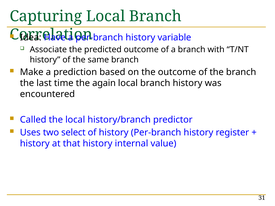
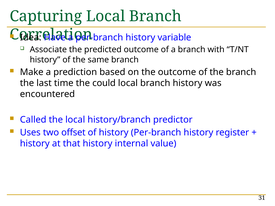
again: again -> could (104, 83)
select: select -> offset (73, 133)
